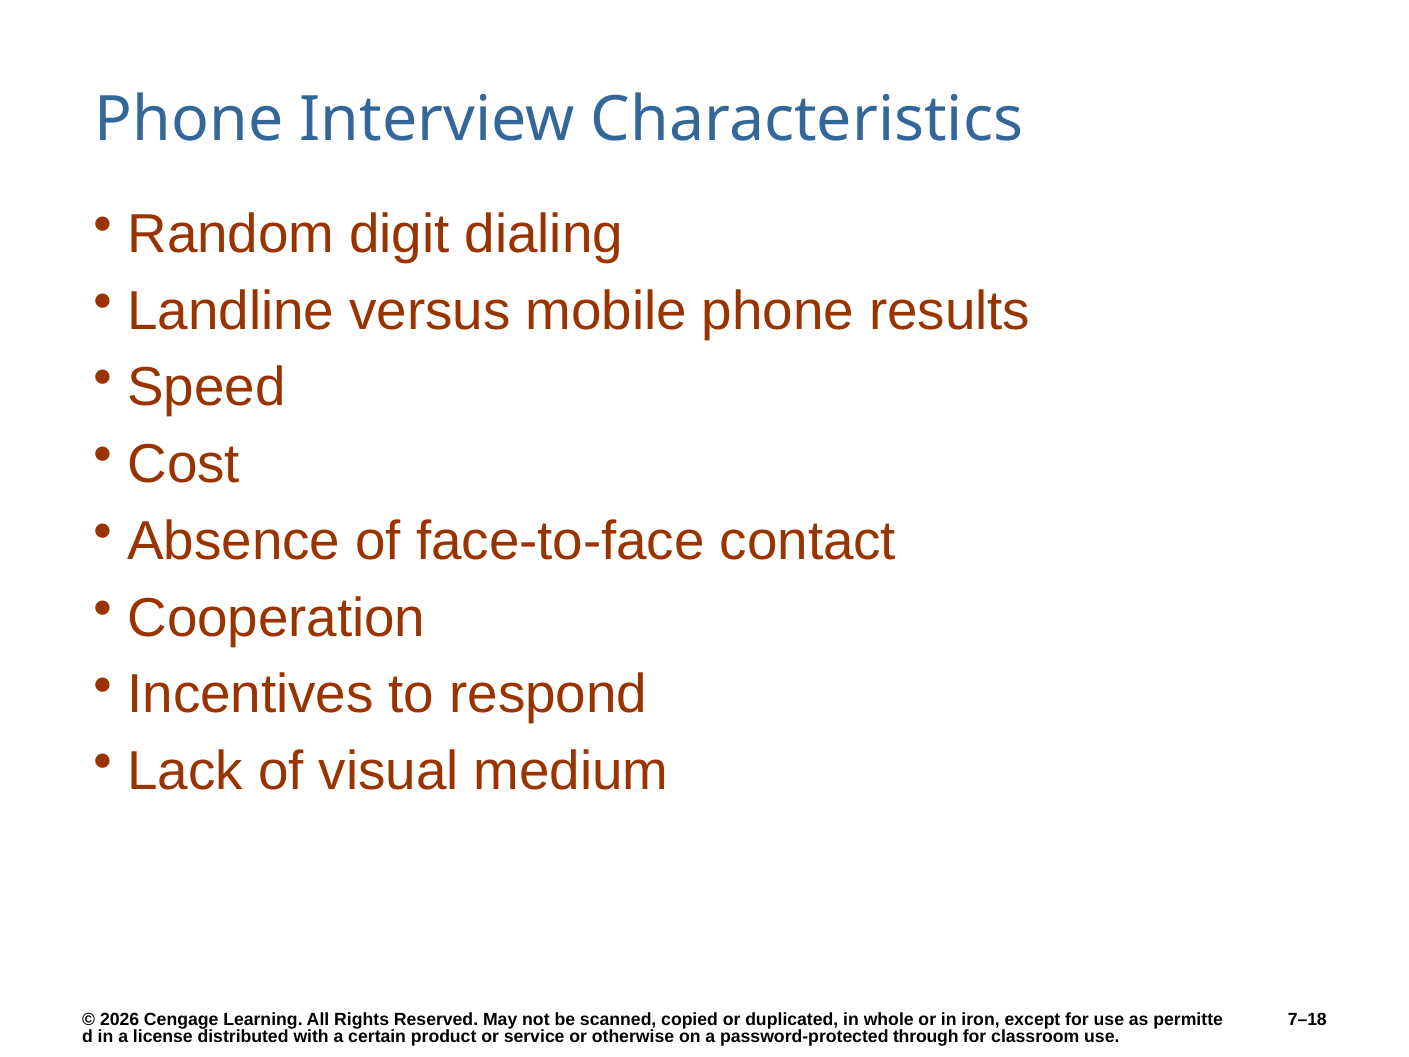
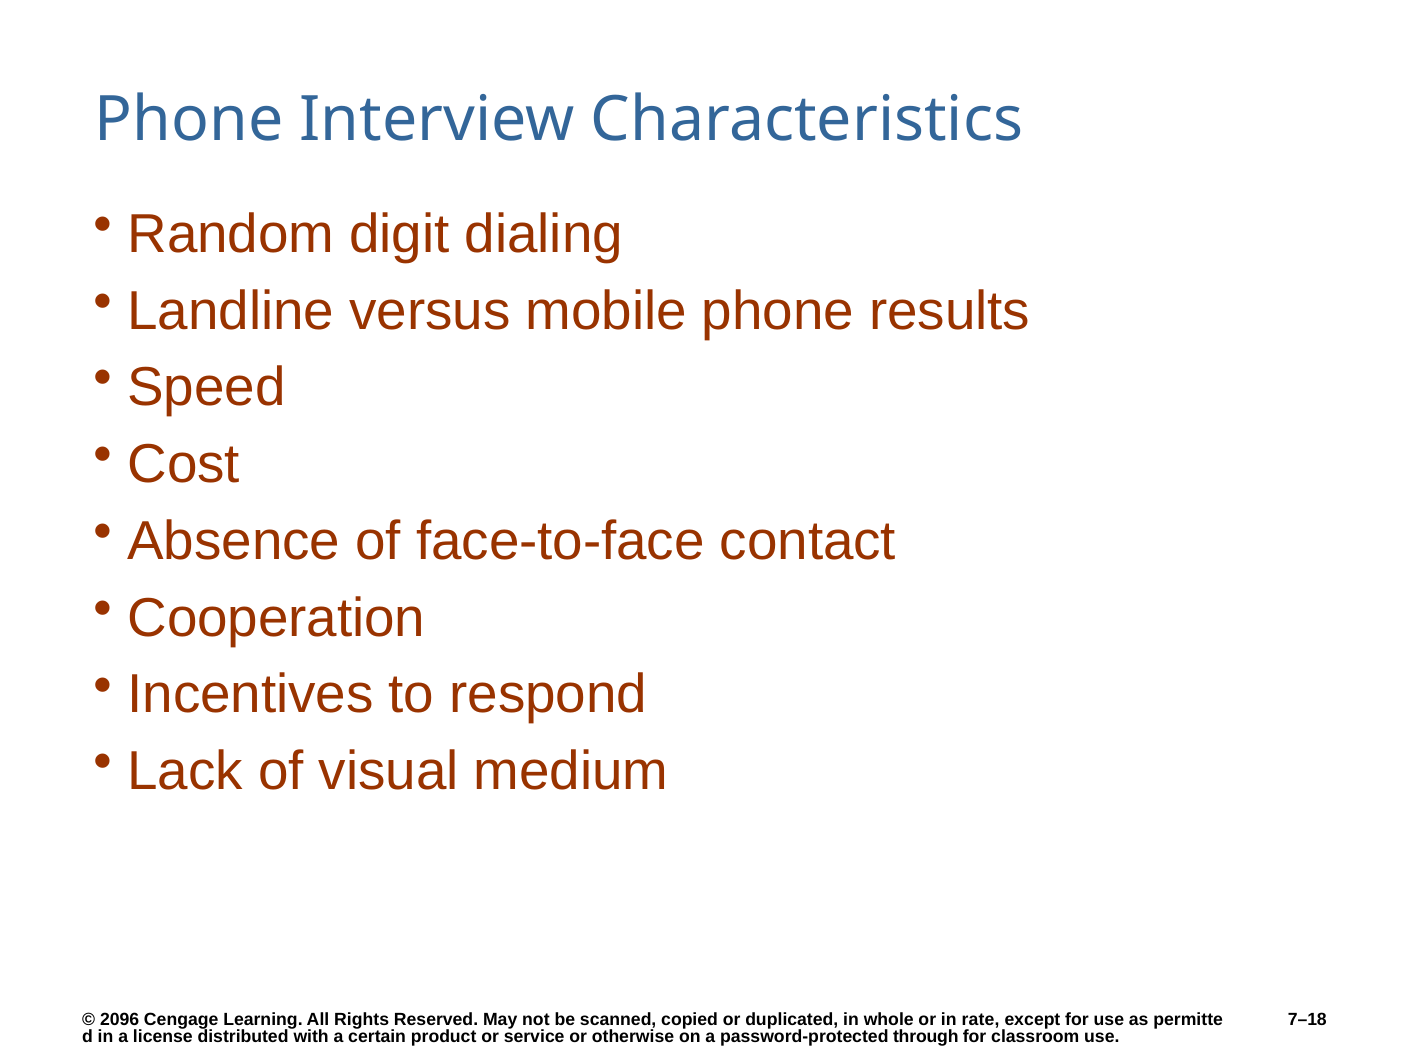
2026: 2026 -> 2096 (120, 1019)
iron: iron -> rate (980, 1019)
